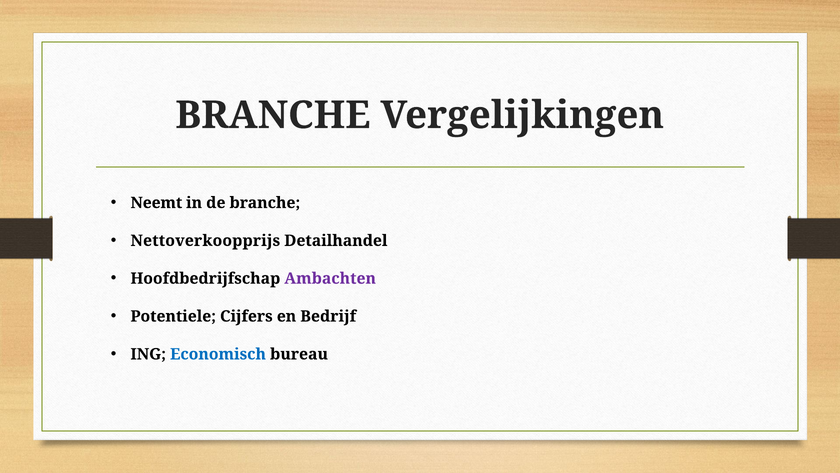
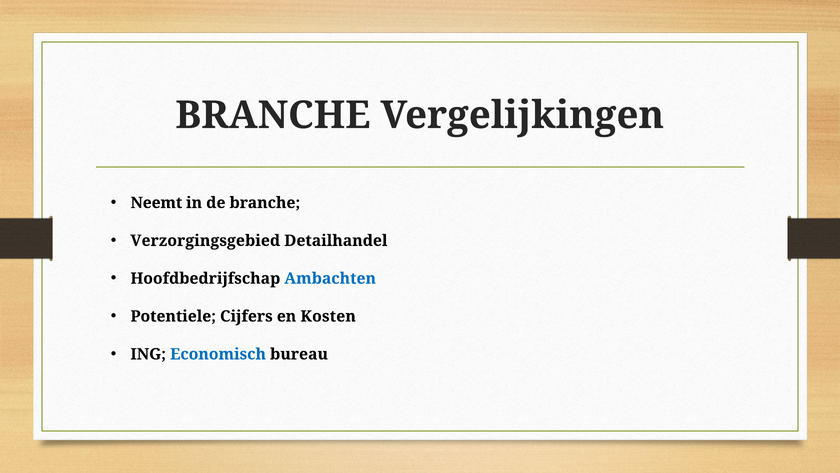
Nettoverkoopprijs: Nettoverkoopprijs -> Verzorgingsgebied (205, 240)
Ambachten colour: purple -> blue (330, 278)
Bedrijf: Bedrijf -> Kosten (328, 316)
